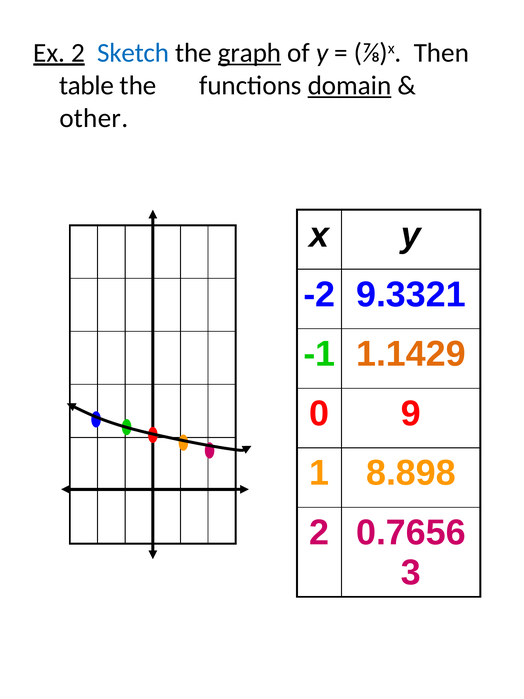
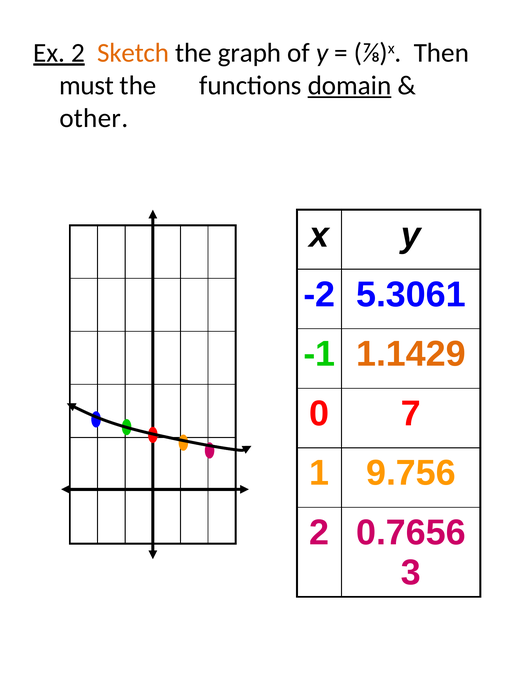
Sketch colour: blue -> orange (133, 53)
graph underline: present -> none (250, 53)
table: table -> must (87, 85)
9.3321: 9.3321 -> 5.3061 (411, 294)
9: 9 -> 7 (411, 413)
8.898: 8.898 -> 9.756 (411, 473)
